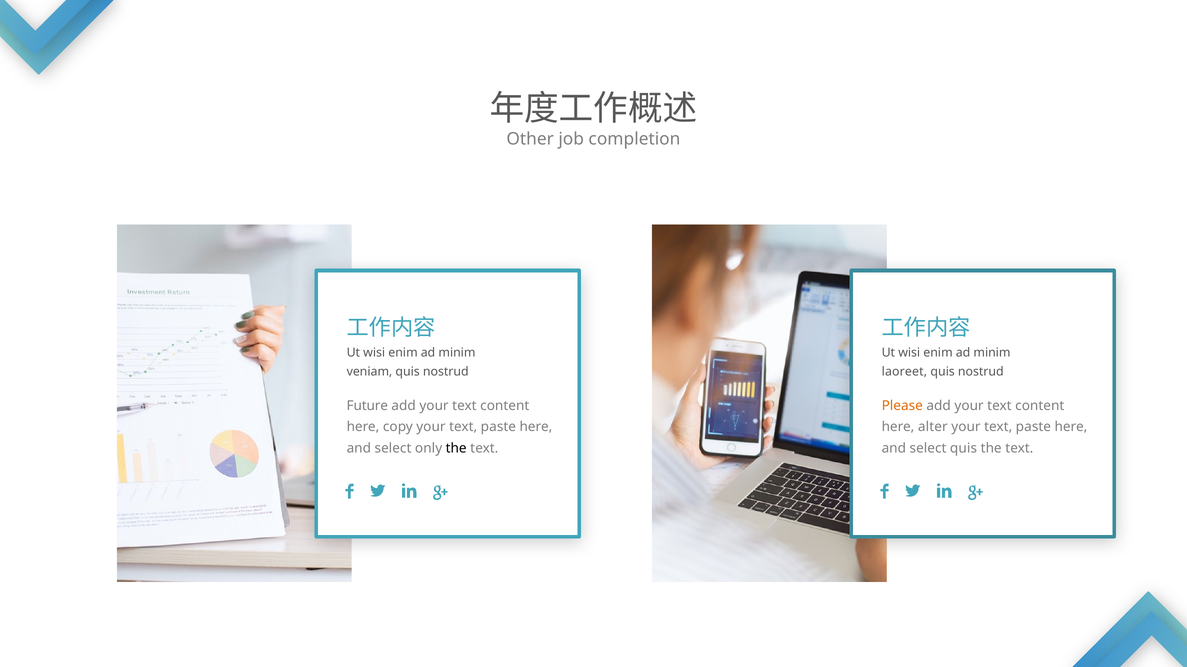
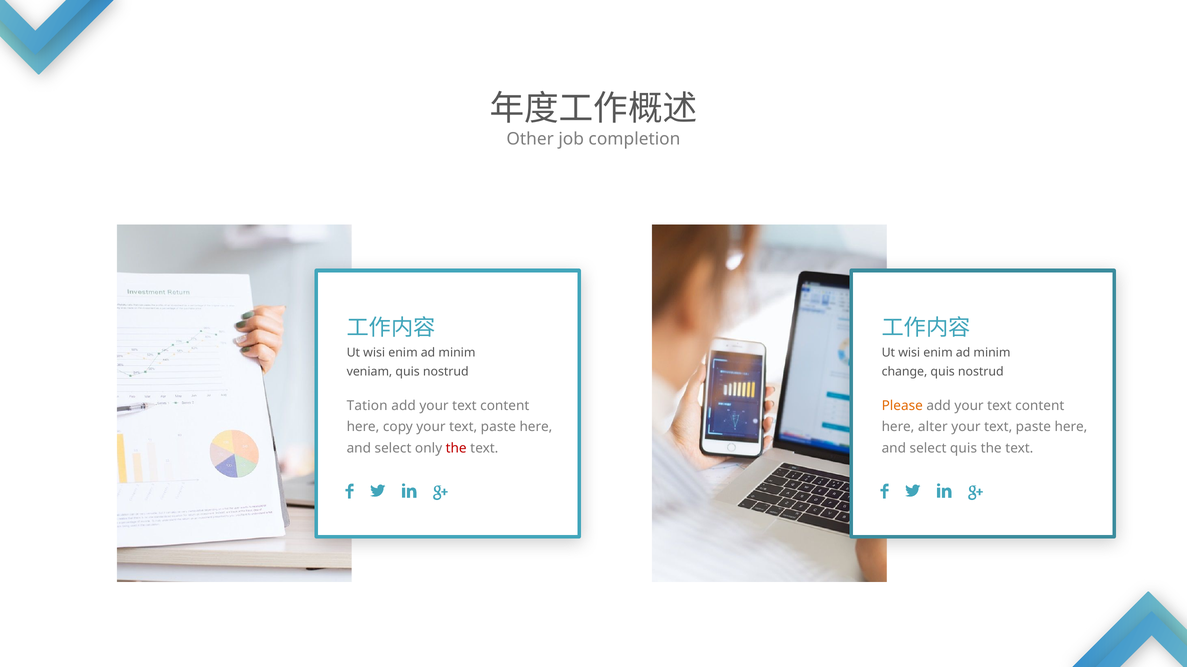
laoreet: laoreet -> change (904, 372)
Future: Future -> Tation (367, 406)
the colour: black -> red (456, 449)
